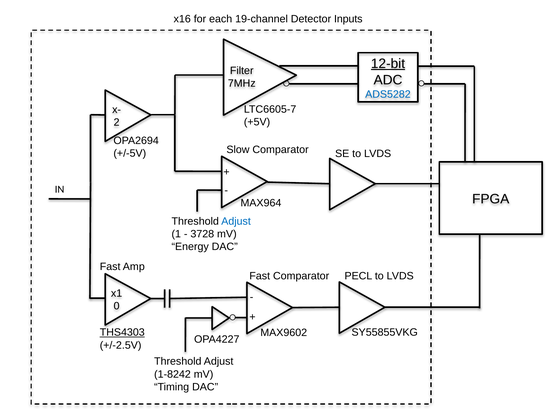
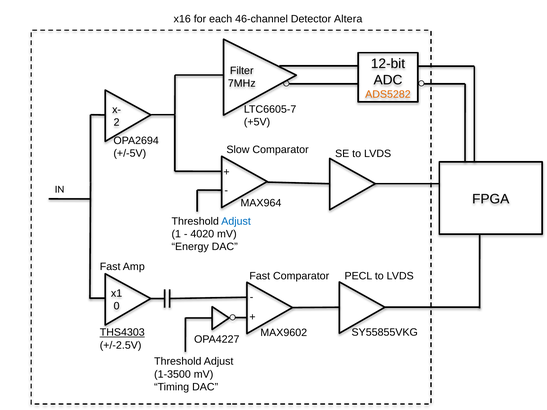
19-channel: 19-channel -> 46-channel (262, 19)
Inputs: Inputs -> Altera (348, 19)
12-bit underline: present -> none (388, 64)
ADS5282 colour: blue -> orange (388, 94)
3728: 3728 -> 4020 (202, 234)
1-8242: 1-8242 -> 1-3500 (172, 374)
